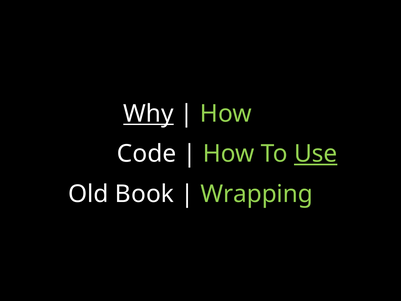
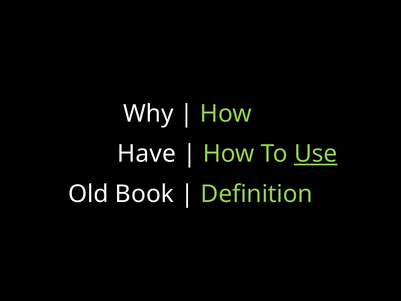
Why underline: present -> none (148, 114)
Code: Code -> Have (147, 154)
Wrapping: Wrapping -> Definition (257, 194)
